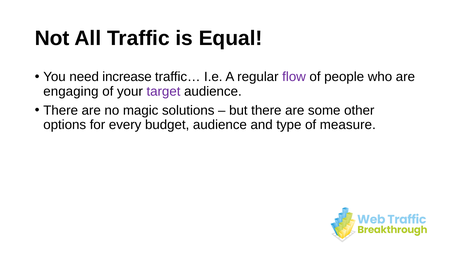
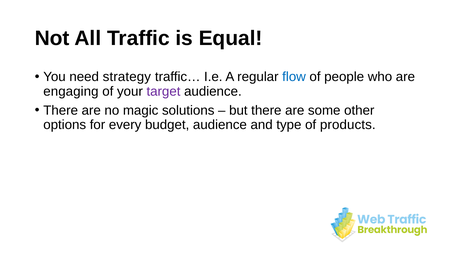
increase: increase -> strategy (127, 77)
flow colour: purple -> blue (294, 77)
measure: measure -> products (348, 125)
